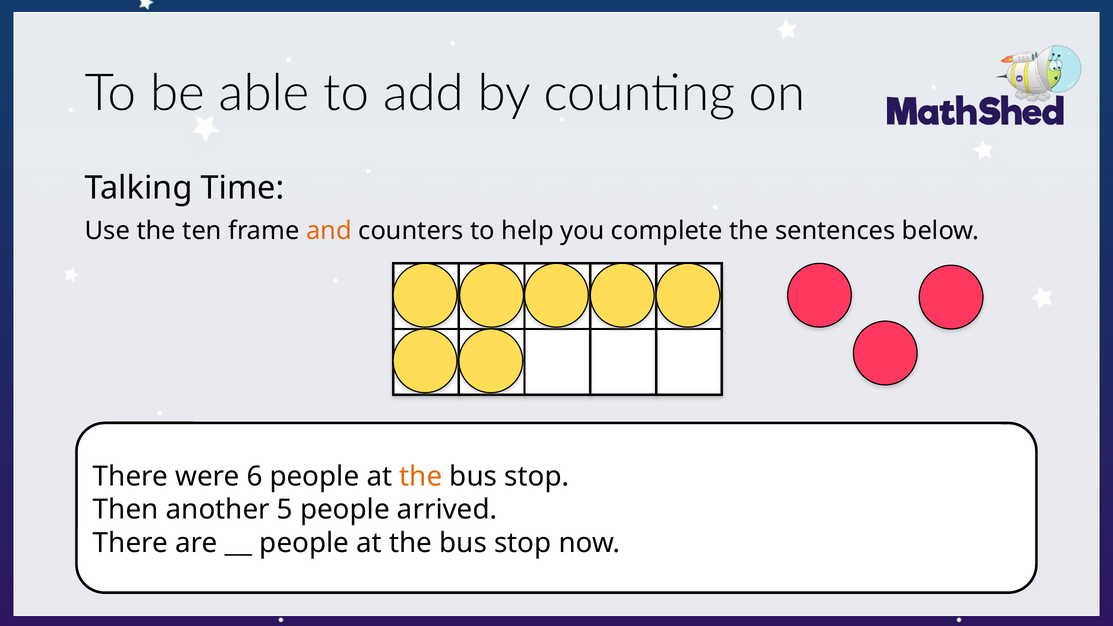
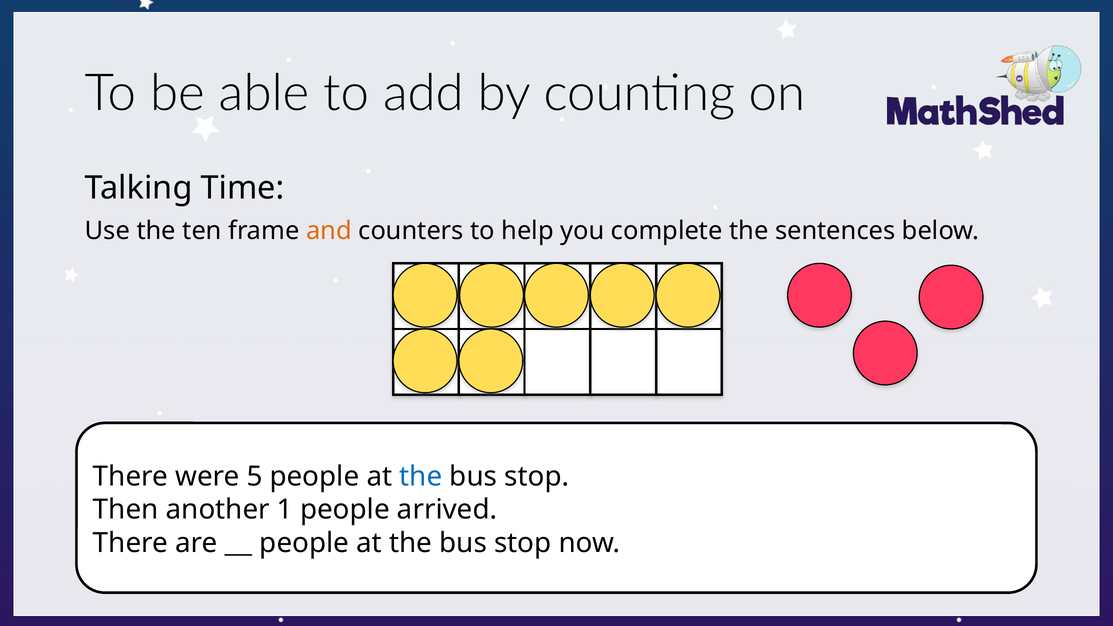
6: 6 -> 5 (254, 476)
the colour: orange -> blue (421, 476)
5: 5 -> 1 (285, 510)
